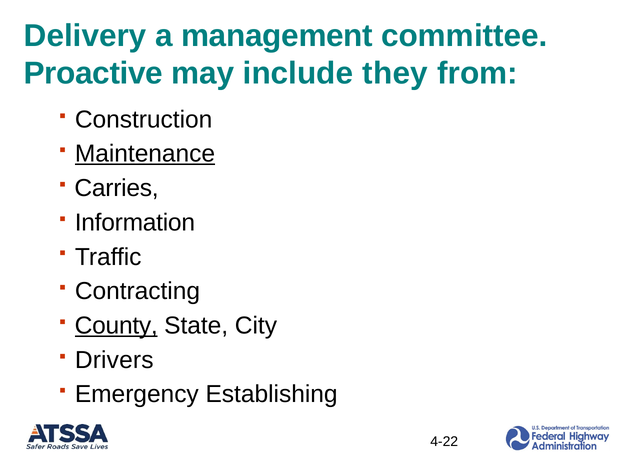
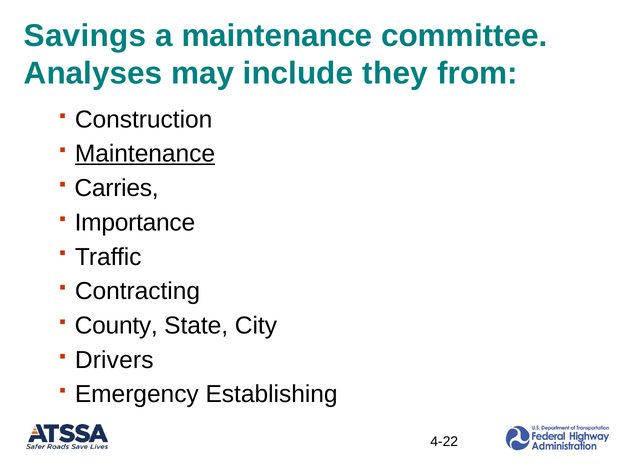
Delivery: Delivery -> Savings (85, 36)
a management: management -> maintenance (277, 36)
Proactive: Proactive -> Analyses (93, 74)
Information: Information -> Importance (135, 223)
County underline: present -> none (116, 326)
